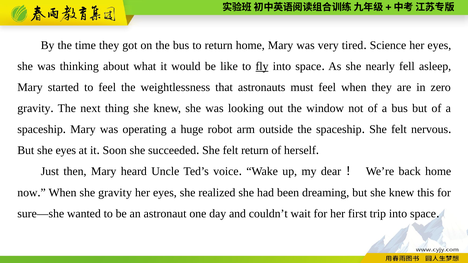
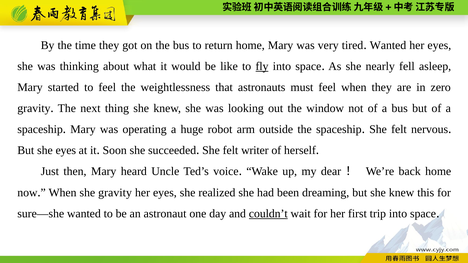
Science: Science -> Wanted (388, 45)
felt return: return -> writer (255, 151)
couldn’t underline: none -> present (268, 214)
